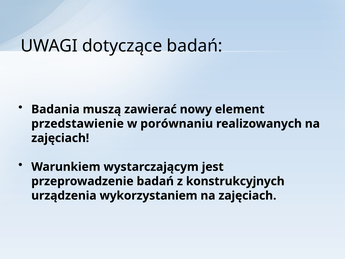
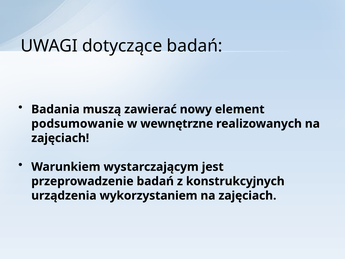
przedstawienie: przedstawienie -> podsumowanie (78, 124)
porównaniu: porównaniu -> wewnętrzne (177, 124)
